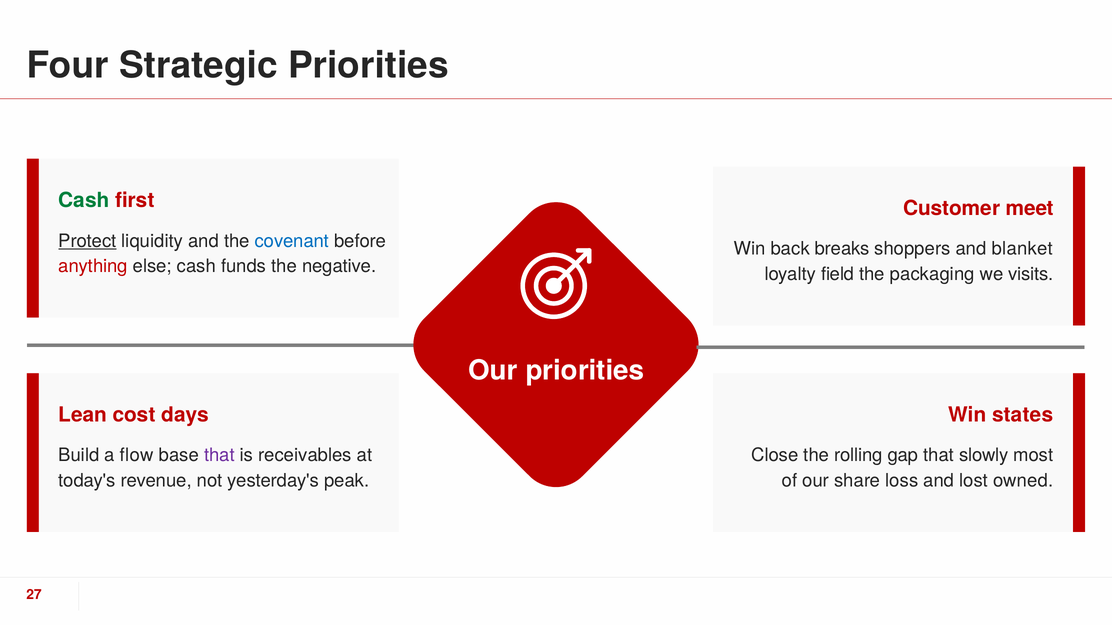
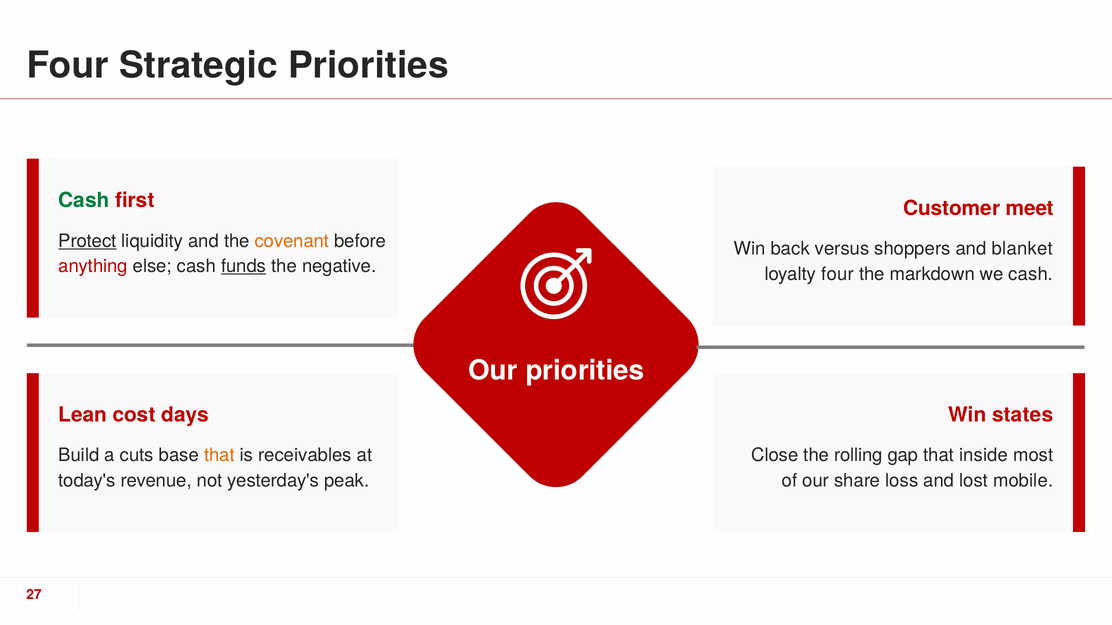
covenant colour: blue -> orange (292, 241)
breaks: breaks -> versus (842, 249)
funds underline: none -> present (244, 266)
loyalty field: field -> four (837, 274)
packaging: packaging -> markdown (932, 274)
we visits: visits -> cash (1031, 274)
flow: flow -> cuts (137, 456)
that colour: purple -> orange (219, 456)
slowly: slowly -> inside (984, 456)
owned: owned -> mobile (1023, 481)
